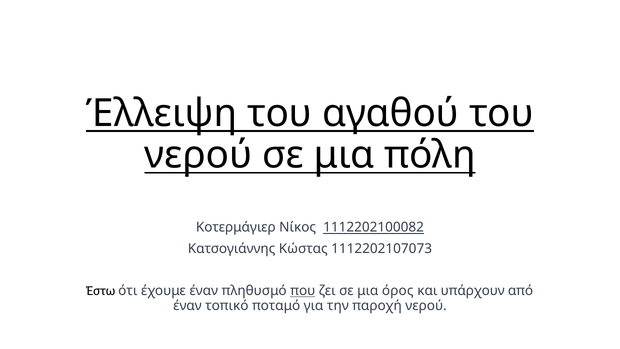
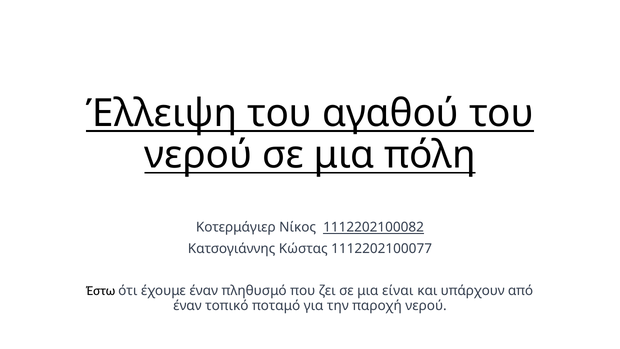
1112202107073: 1112202107073 -> 1112202100077 (382, 248)
που underline: present -> none (303, 291)
όρος: όρος -> είναι (398, 291)
